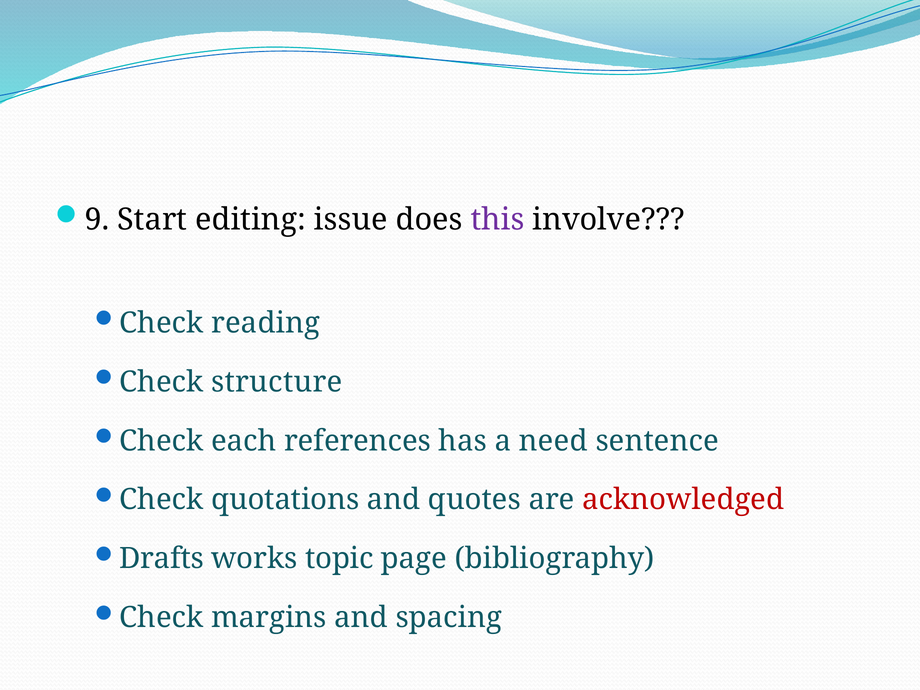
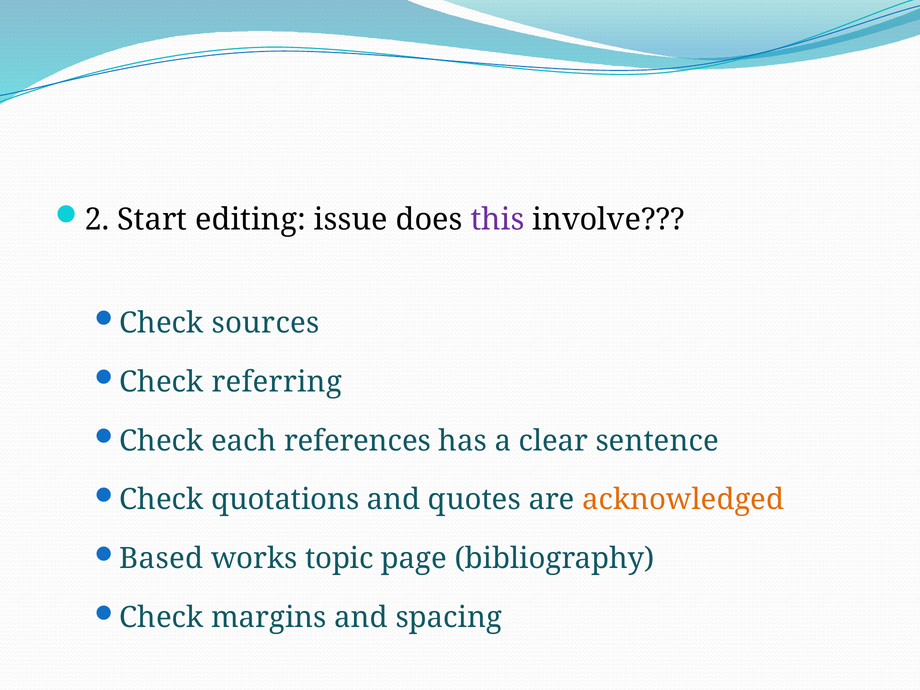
9: 9 -> 2 (97, 220)
reading: reading -> sources (266, 323)
structure: structure -> referring (277, 382)
need: need -> clear (553, 441)
acknowledged colour: red -> orange (683, 500)
Drafts: Drafts -> Based (161, 559)
